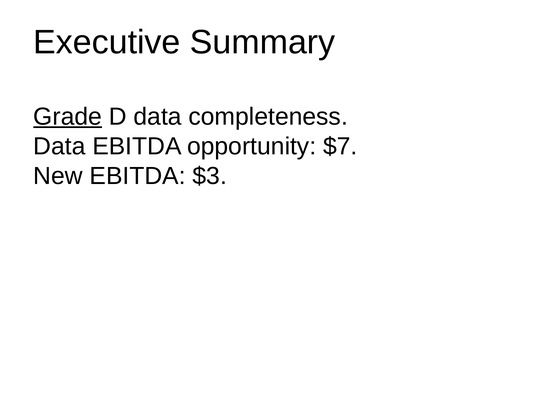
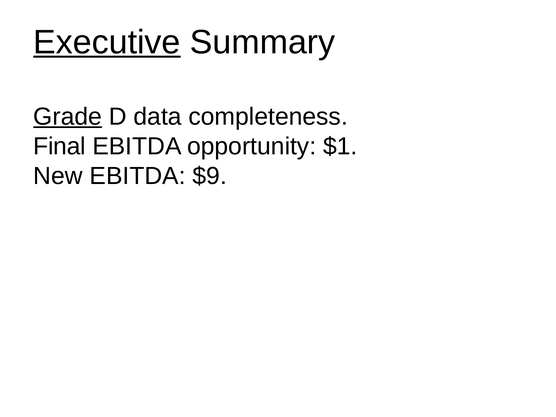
Executive underline: none -> present (107, 42)
Data: Data -> Final (59, 146)
$7: $7 -> $1 (340, 146)
$3: $3 -> $9 (210, 176)
